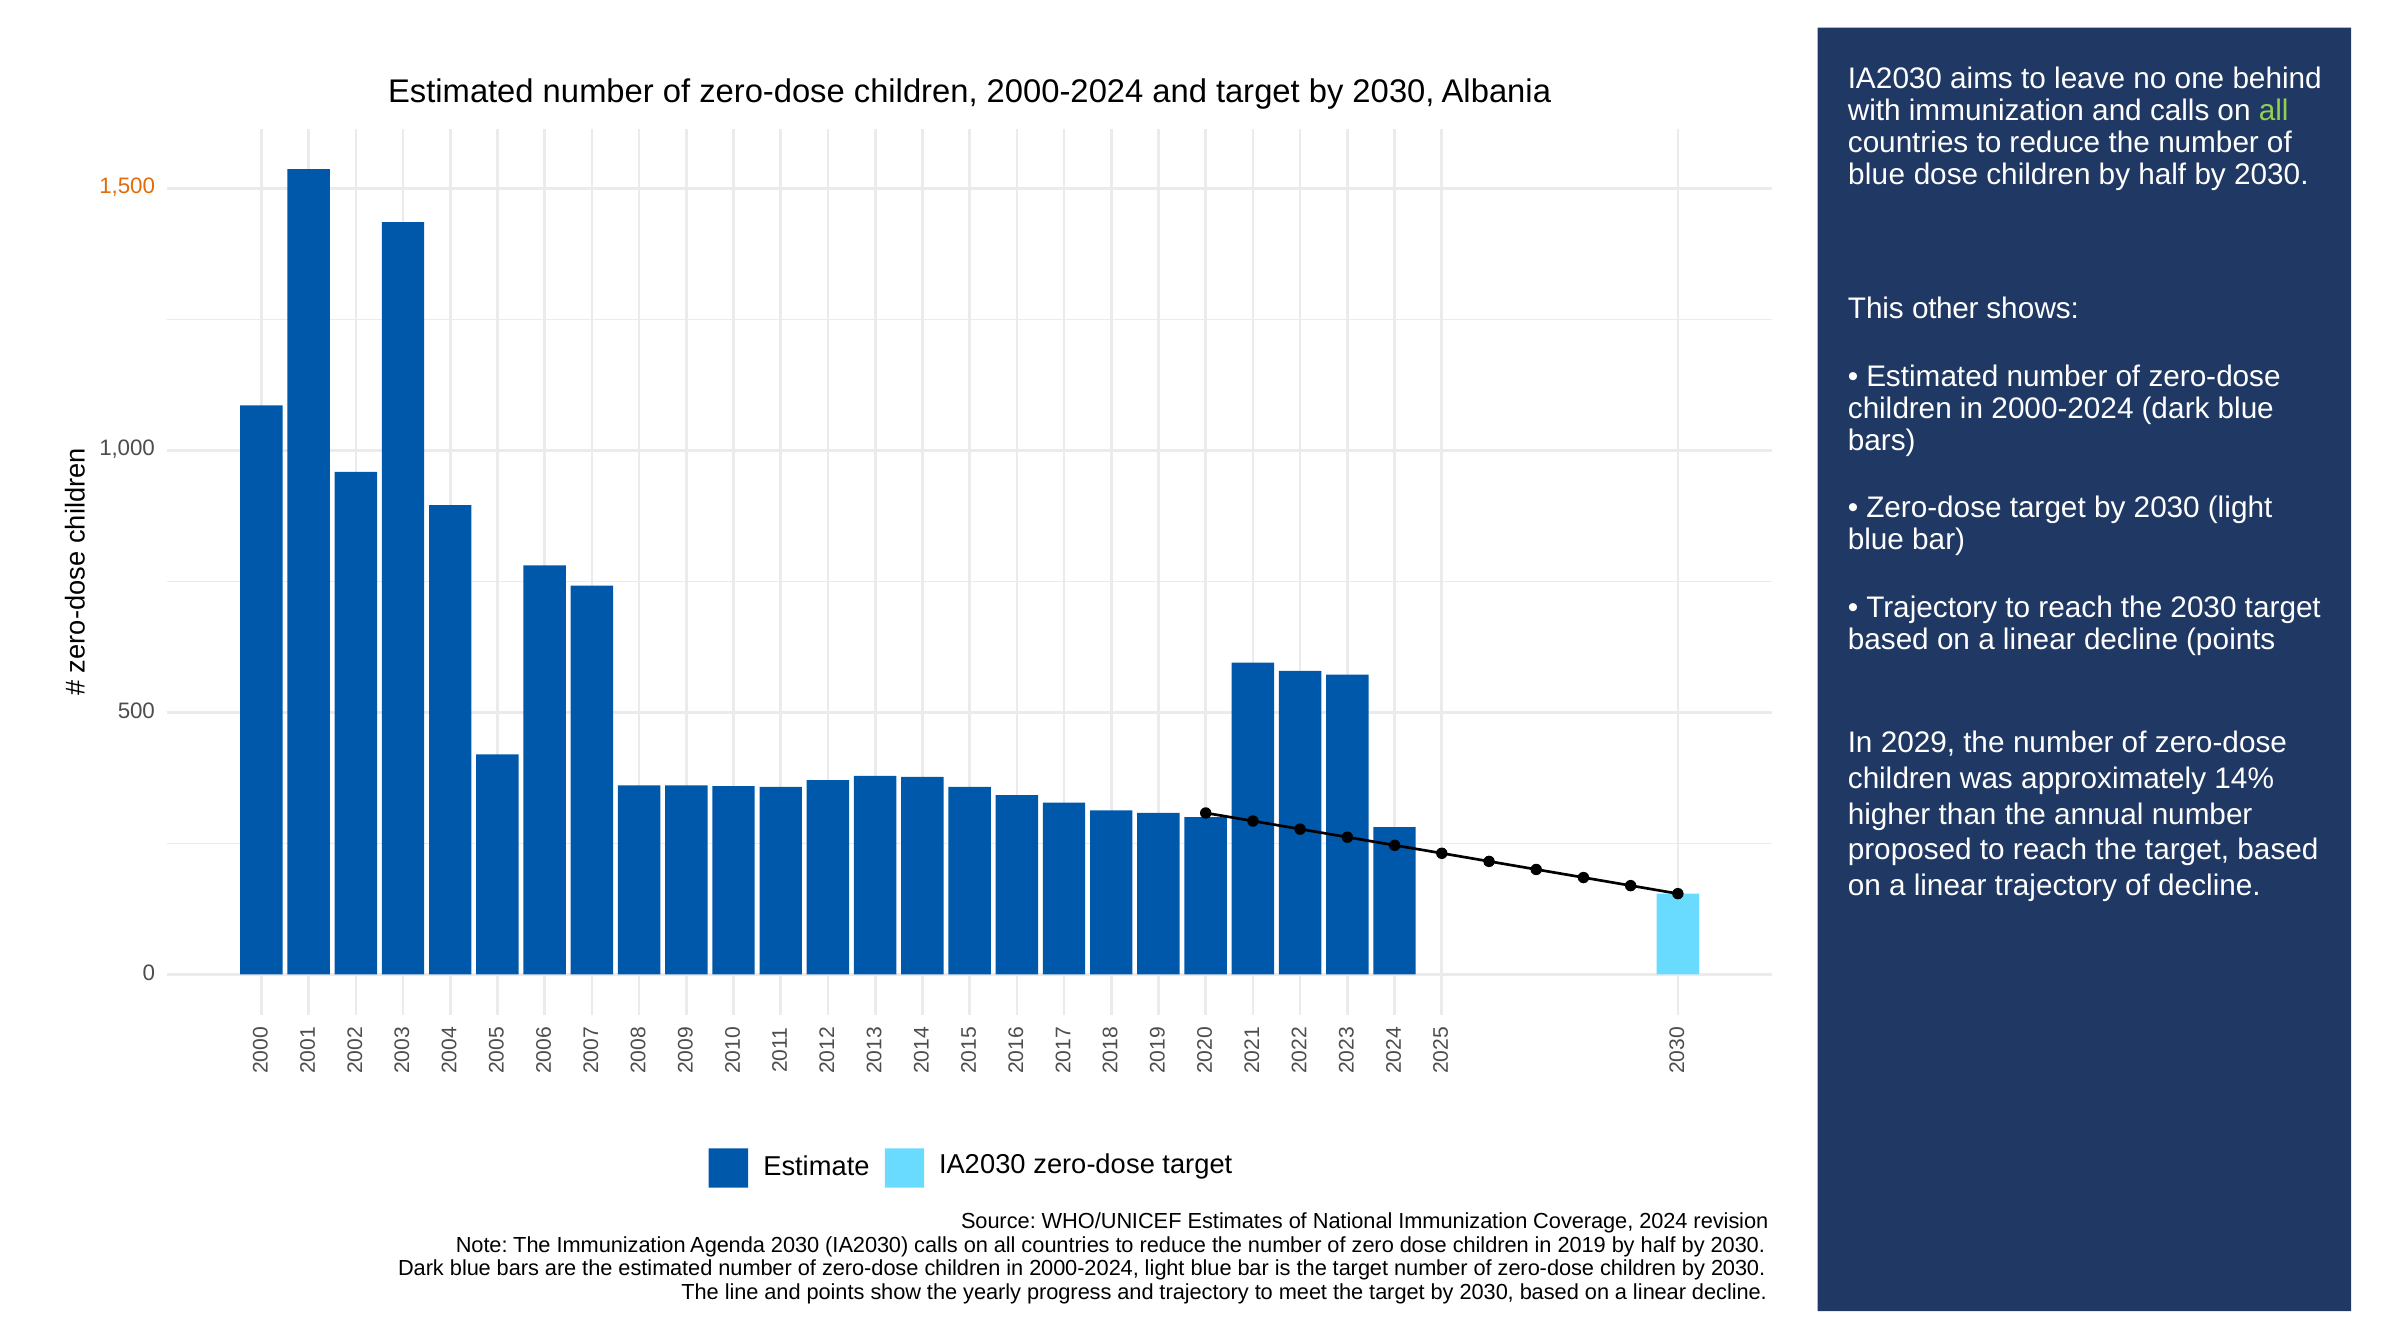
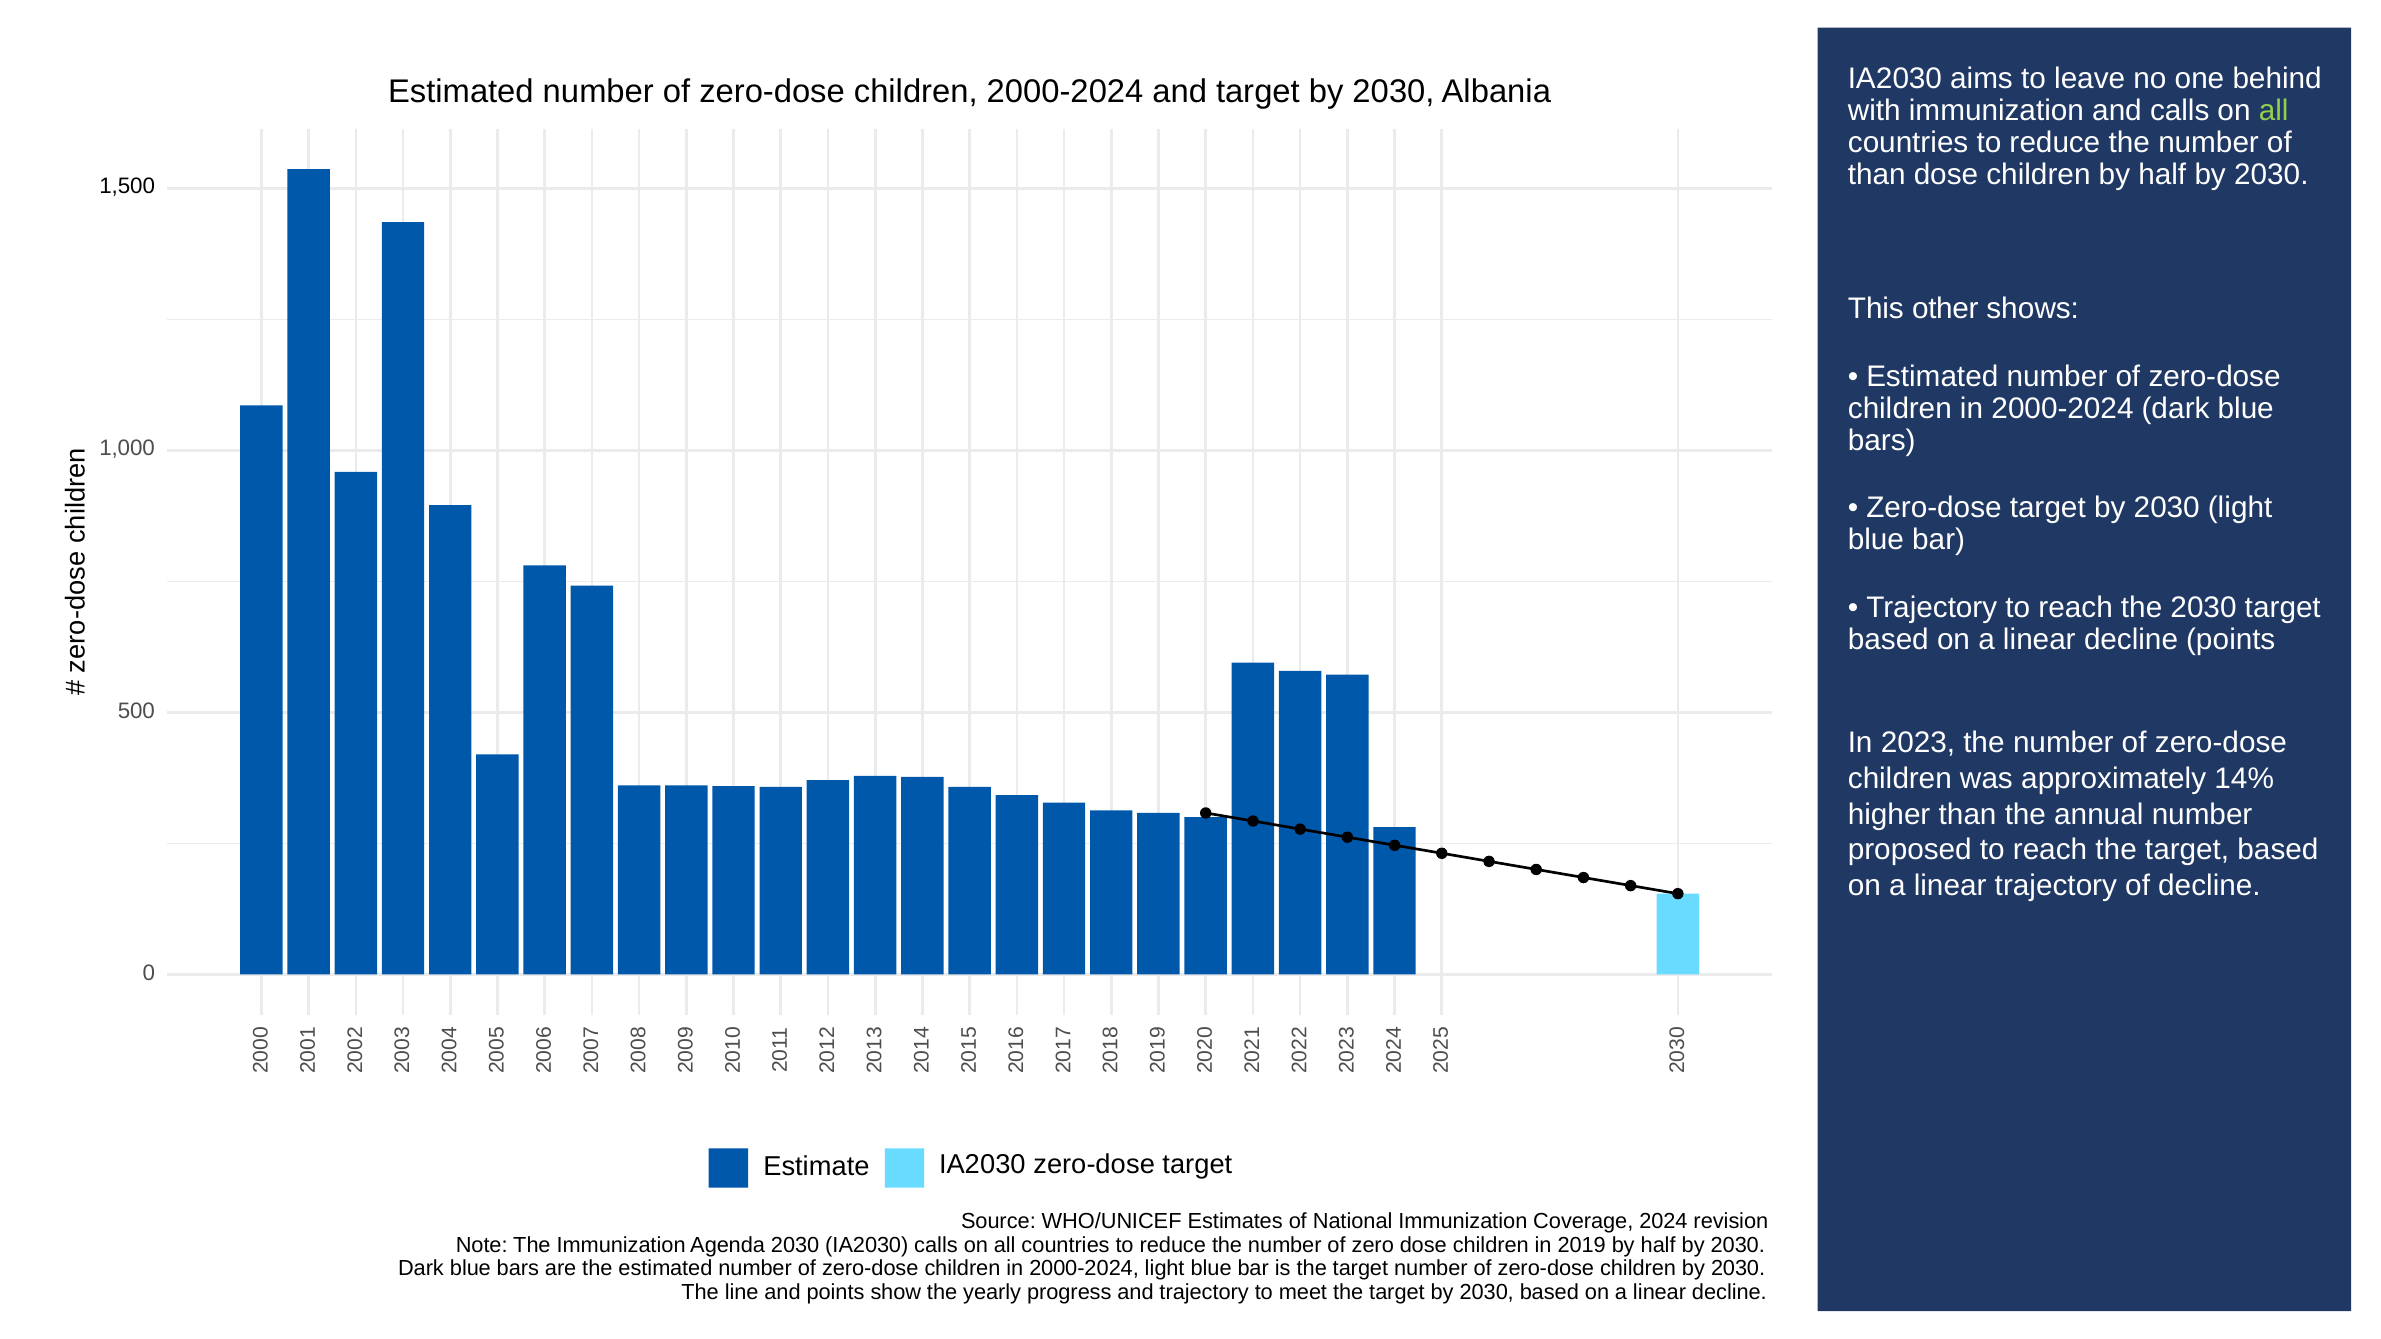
blue: blue -> than (1877, 175)
1,500 colour: orange -> black (127, 186)
2029: 2029 -> 2023 (1918, 743)
